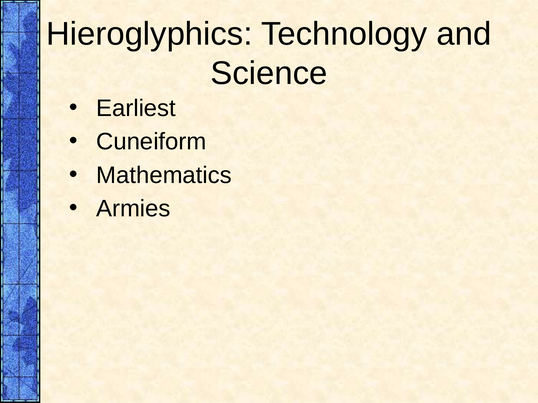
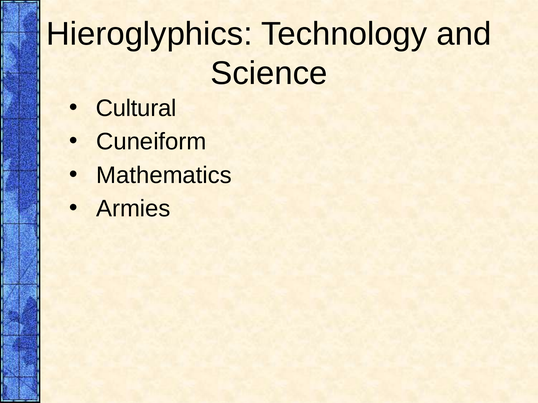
Earliest: Earliest -> Cultural (136, 108)
